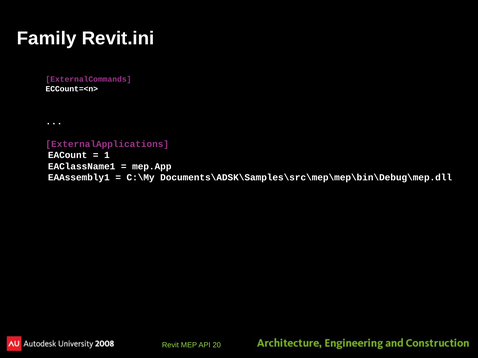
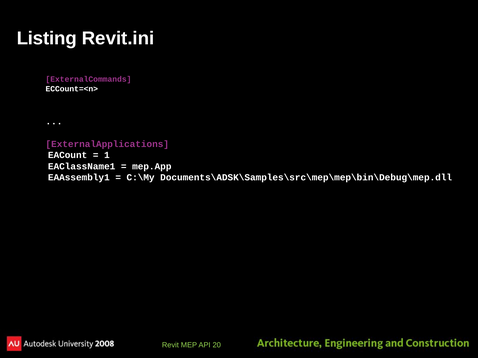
Family: Family -> Listing (47, 38)
